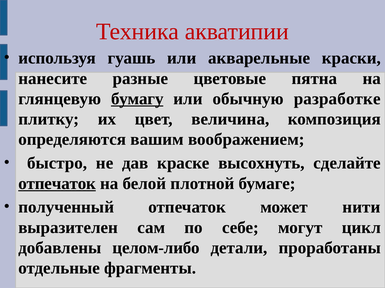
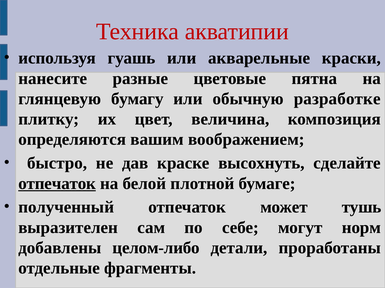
бумагу underline: present -> none (137, 99)
нити: нити -> тушь (362, 208)
цикл: цикл -> норм (361, 228)
